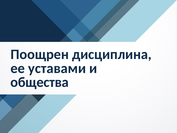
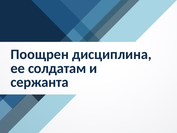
уставами: уставами -> солдатам (57, 68)
общества: общества -> сержанта (40, 82)
